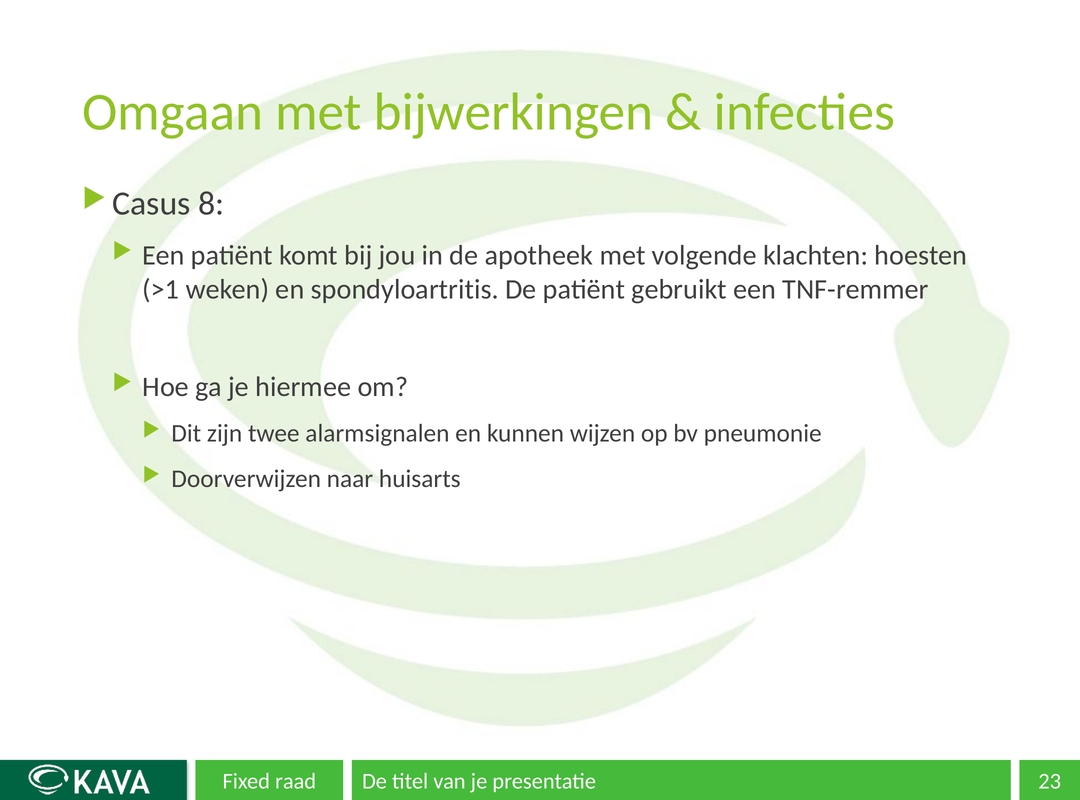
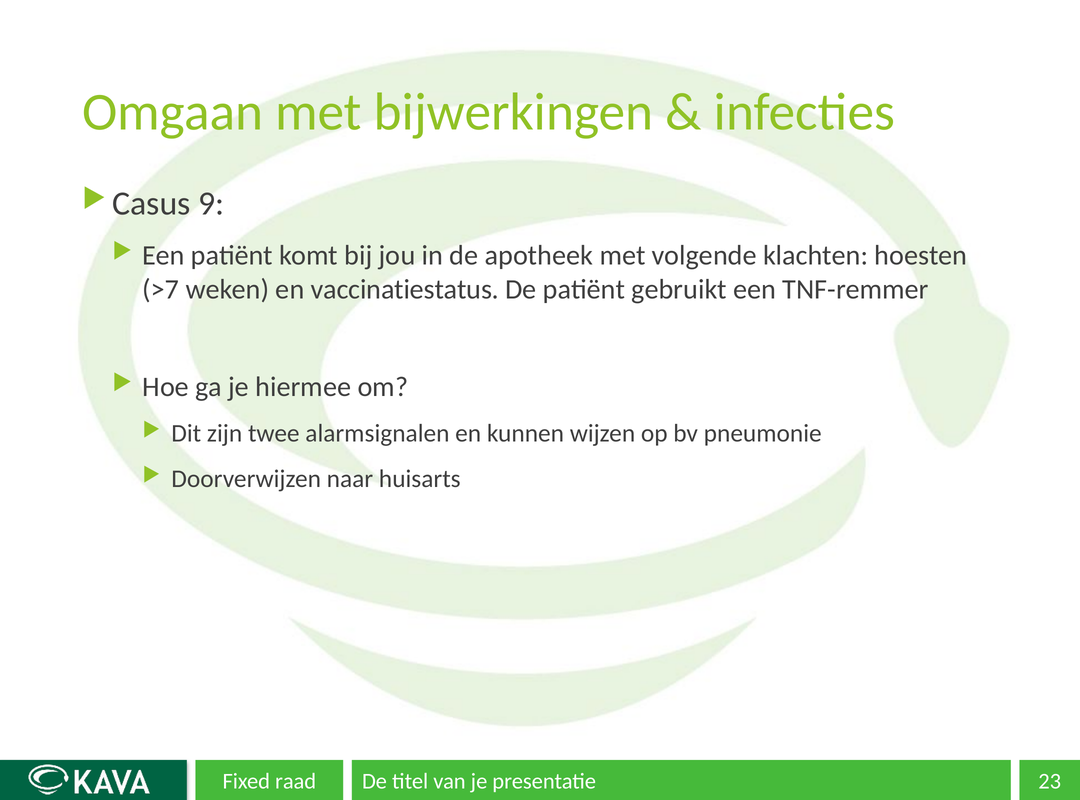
8: 8 -> 9 (211, 204)
>1: >1 -> >7 (161, 289)
spondyloartritis: spondyloartritis -> vaccinatiestatus (405, 289)
